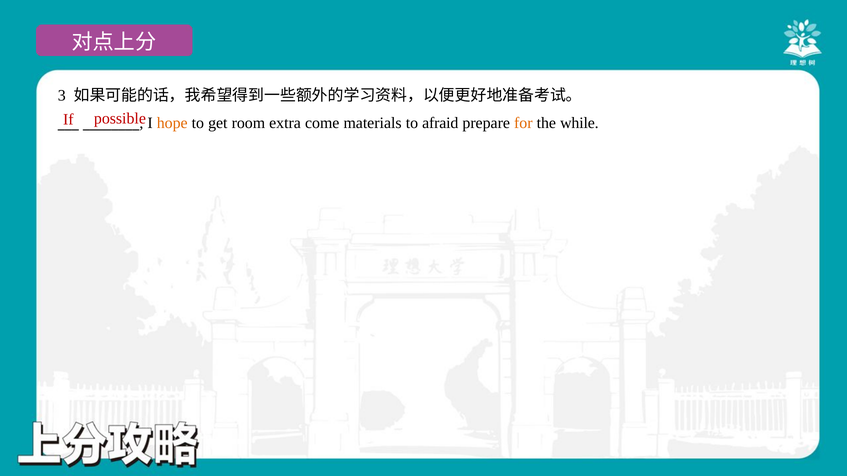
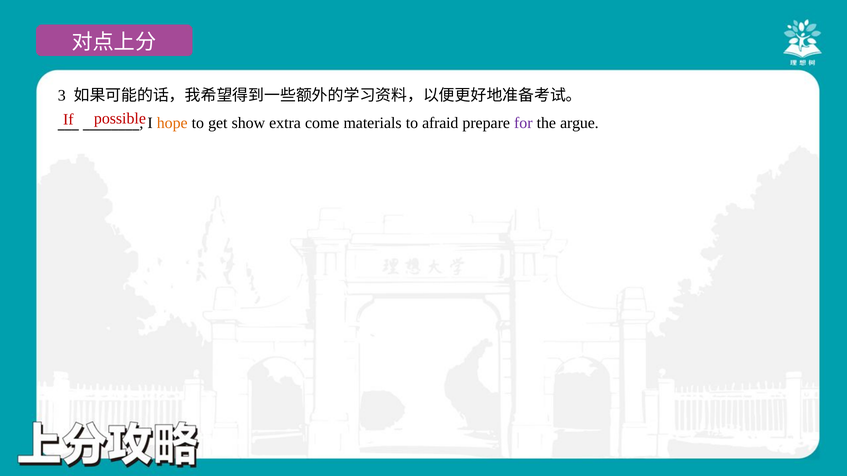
room: room -> show (248, 123)
for colour: orange -> purple (523, 123)
while: while -> argue (579, 123)
